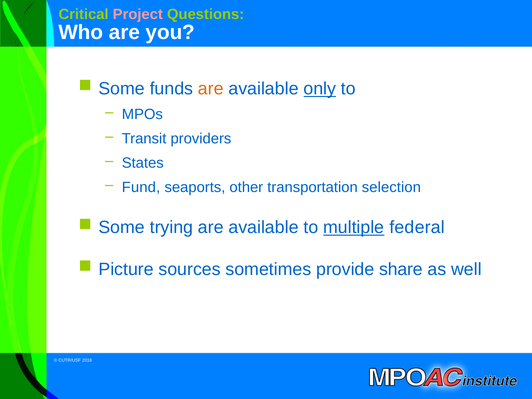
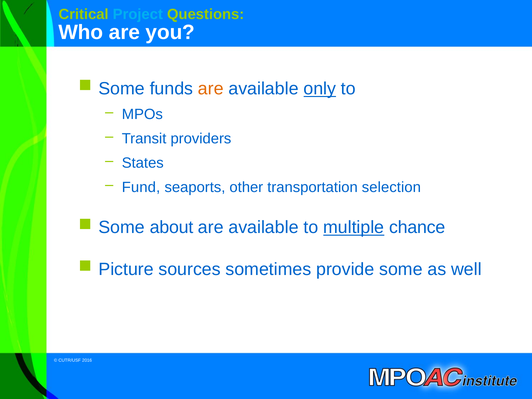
Project colour: pink -> light blue (138, 14)
trying: trying -> about (172, 227)
federal: federal -> chance (417, 227)
provide share: share -> some (401, 269)
